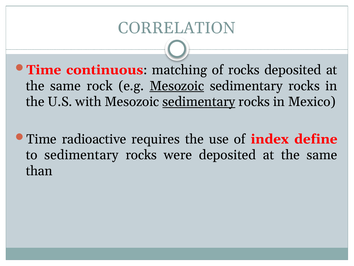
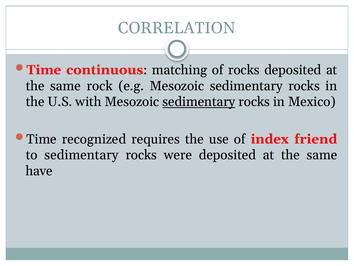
Mesozoic underline: present -> none (177, 86)
radioactive: radioactive -> recognized (94, 139)
define: define -> friend (316, 139)
than: than -> have (39, 171)
